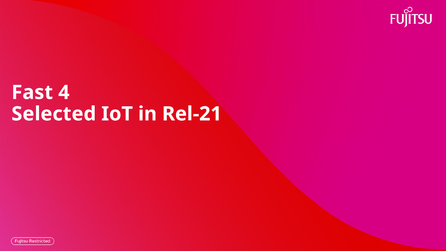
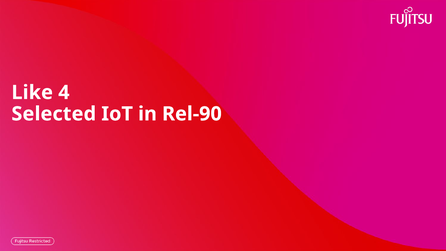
Fast: Fast -> Like (32, 92)
Rel-21: Rel-21 -> Rel-90 (192, 114)
